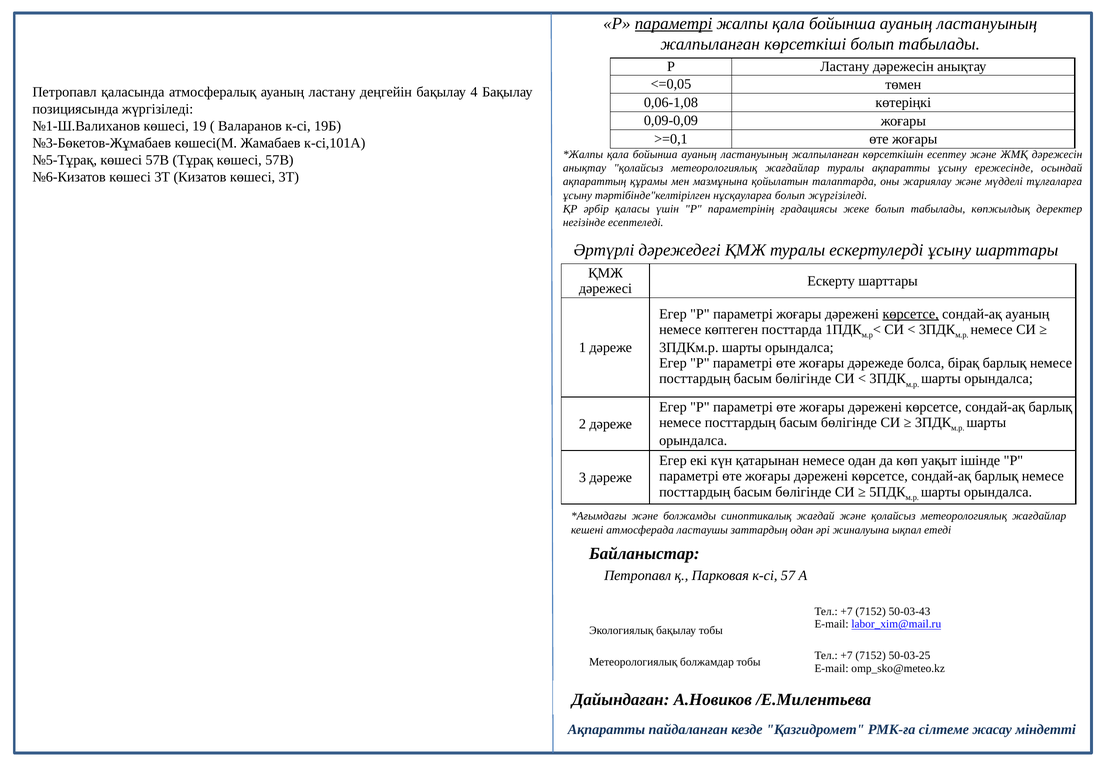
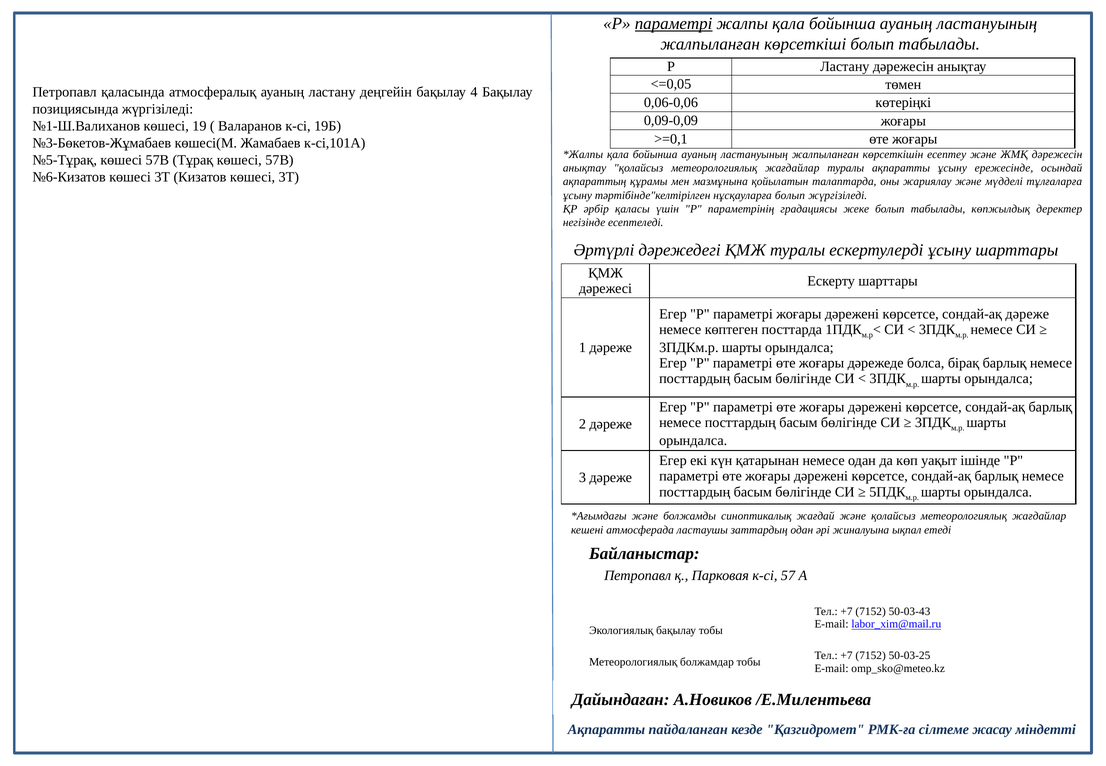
0,06-1,08: 0,06-1,08 -> 0,06-0,06 (671, 102)
көрсетсе underline: present -> none (911, 314)
сондай-ақ ауаның: ауаның -> дәреже (1027, 314)
